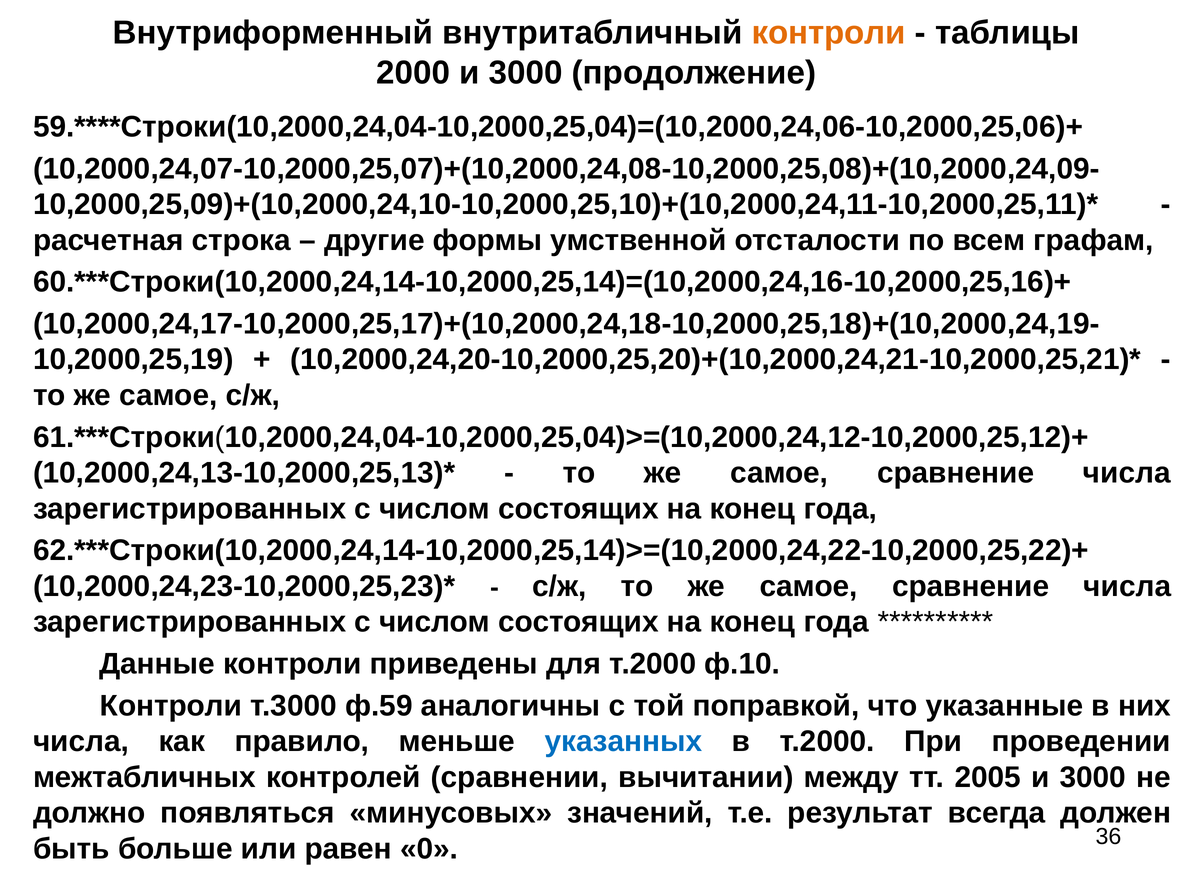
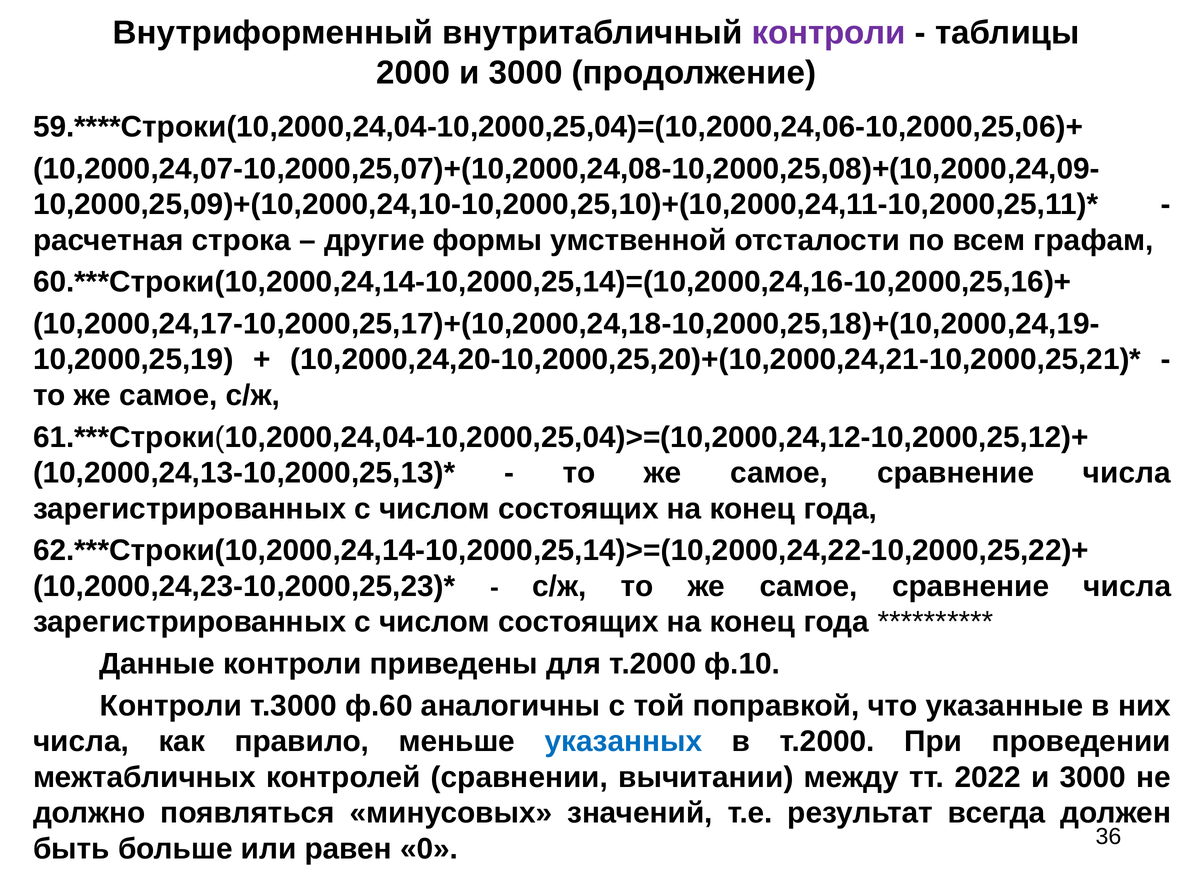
контроли colour: orange -> purple (829, 33)
ф.59: ф.59 -> ф.60 (379, 705)
2005: 2005 -> 2022 (988, 777)
